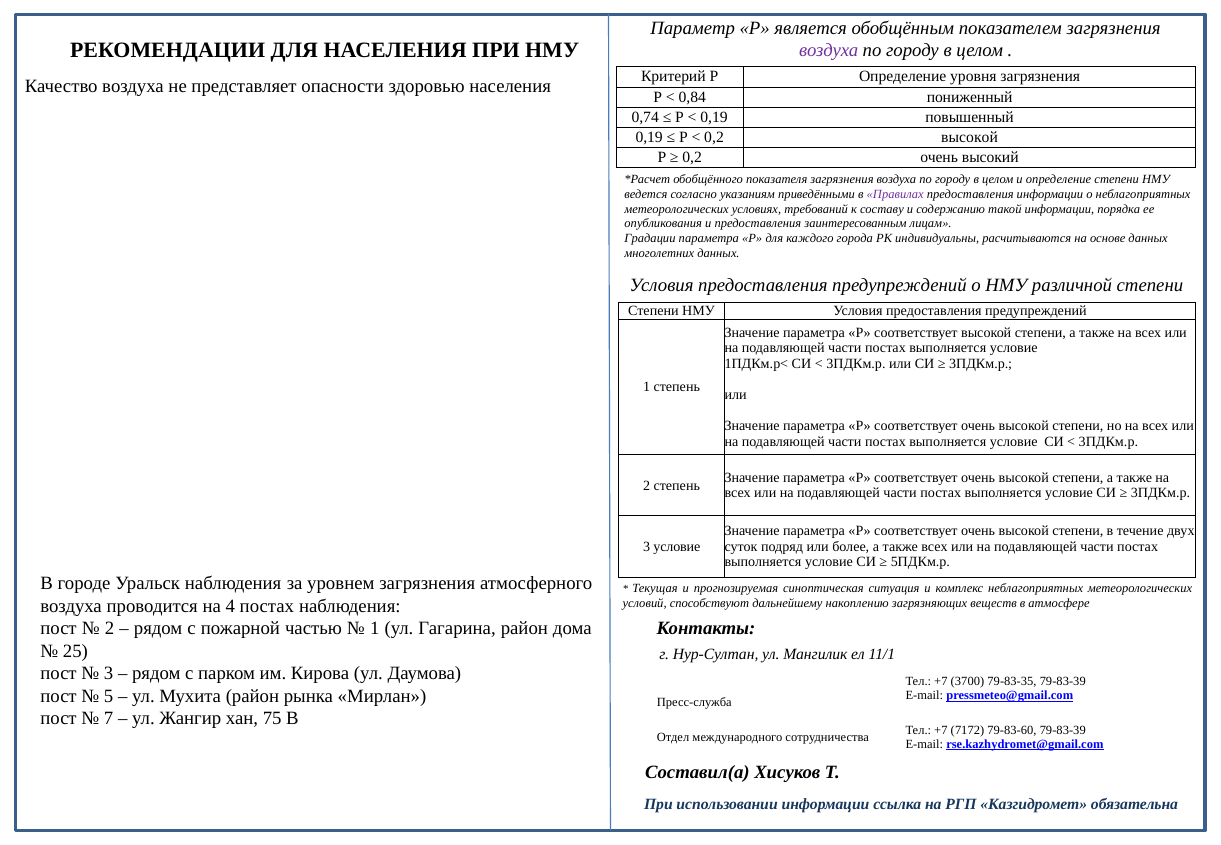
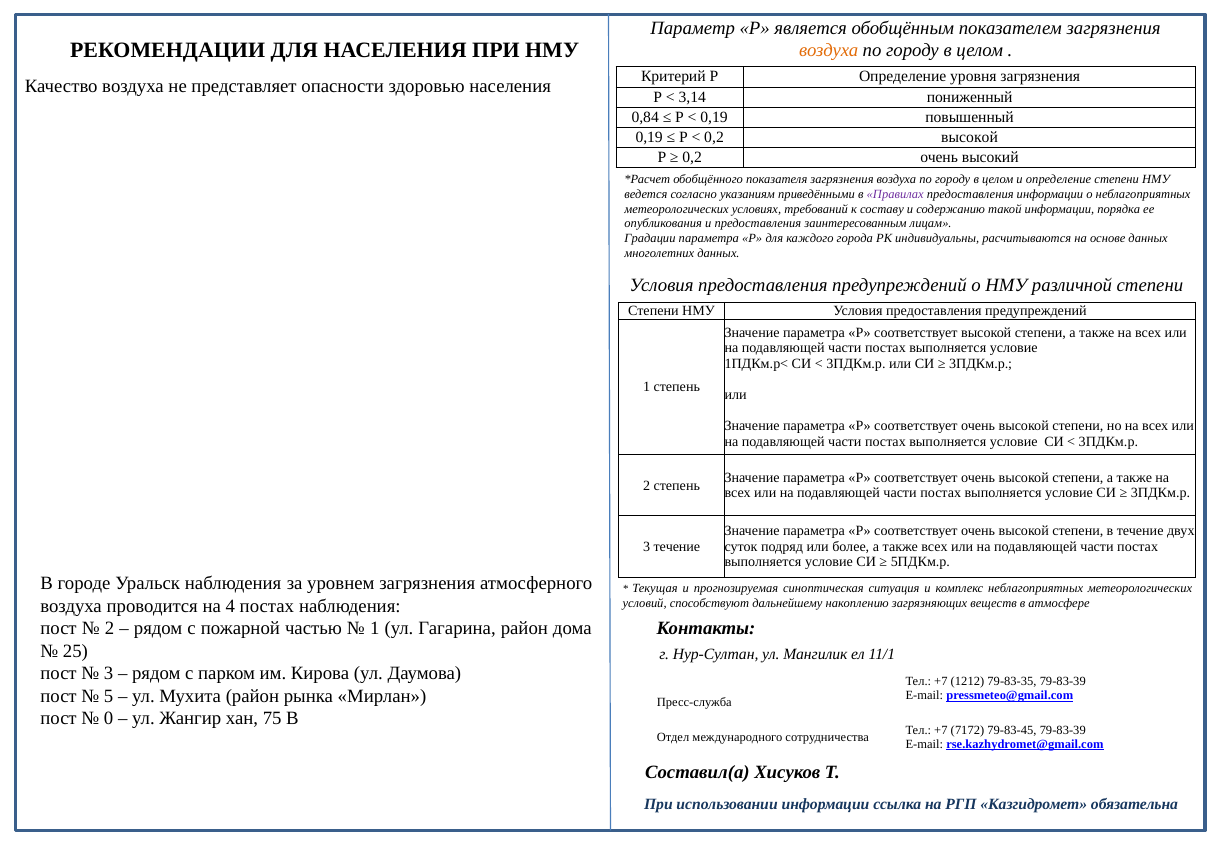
воздуха colour: purple -> orange (829, 50)
0,84: 0,84 -> 3,14 (692, 97)
0,74: 0,74 -> 0,84 (645, 117)
3 условие: условие -> течение (677, 547)
3700: 3700 -> 1212 (967, 682)
7: 7 -> 0 (109, 719)
79-83-60: 79-83-60 -> 79-83-45 (1012, 731)
